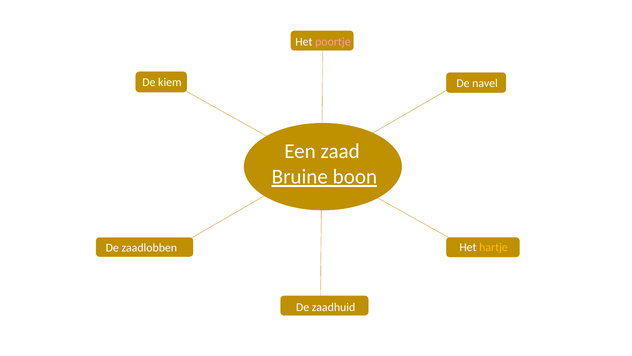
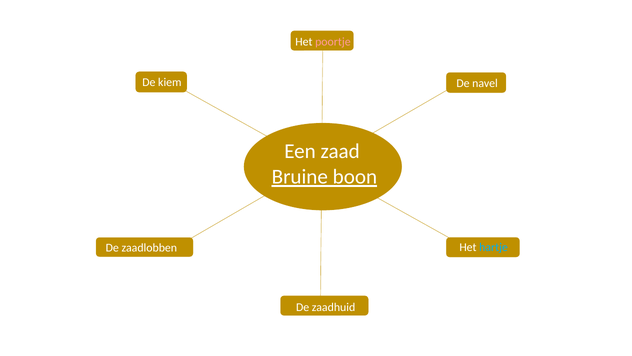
hartje colour: yellow -> light blue (494, 247)
